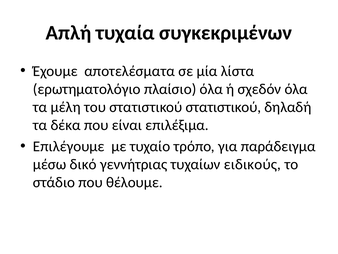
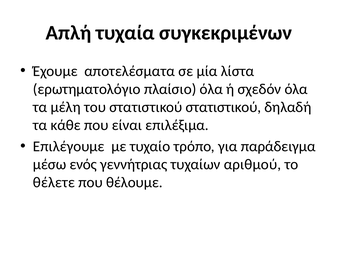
δέκα: δέκα -> κάθε (66, 125)
δικό: δικό -> ενός (83, 164)
ειδικούς: ειδικούς -> αριθμού (252, 164)
στάδιο: στάδιο -> θέλετε (54, 182)
